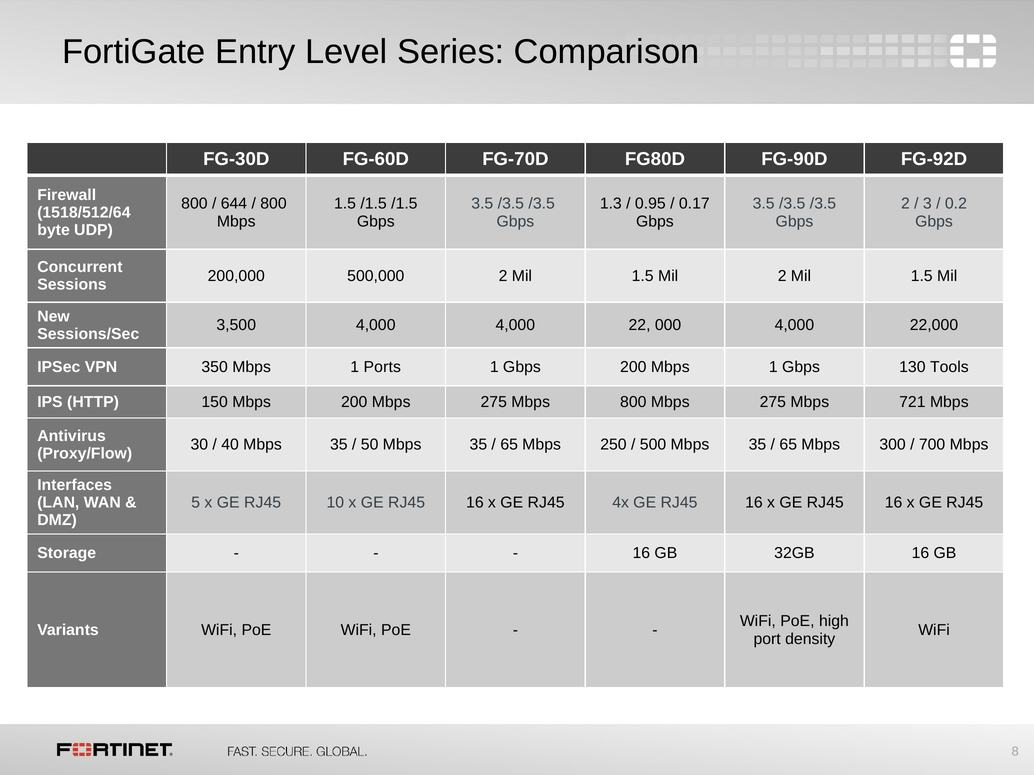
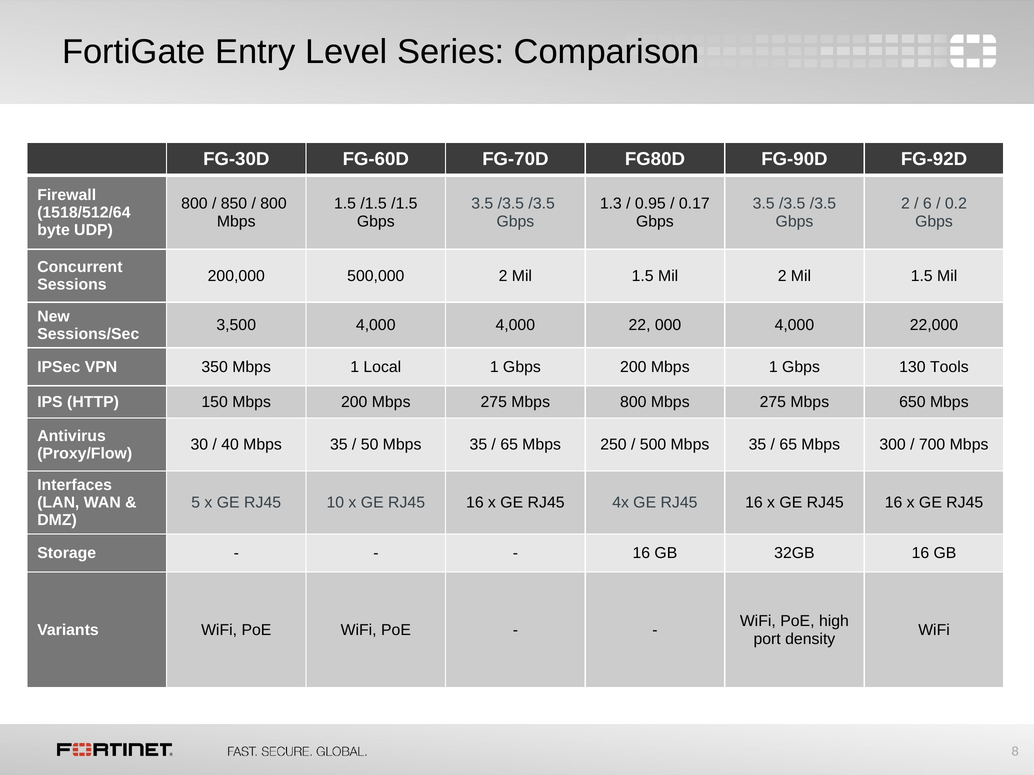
644: 644 -> 850 (234, 204)
3: 3 -> 6 (927, 204)
Ports: Ports -> Local (382, 367)
721: 721 -> 650 (912, 402)
